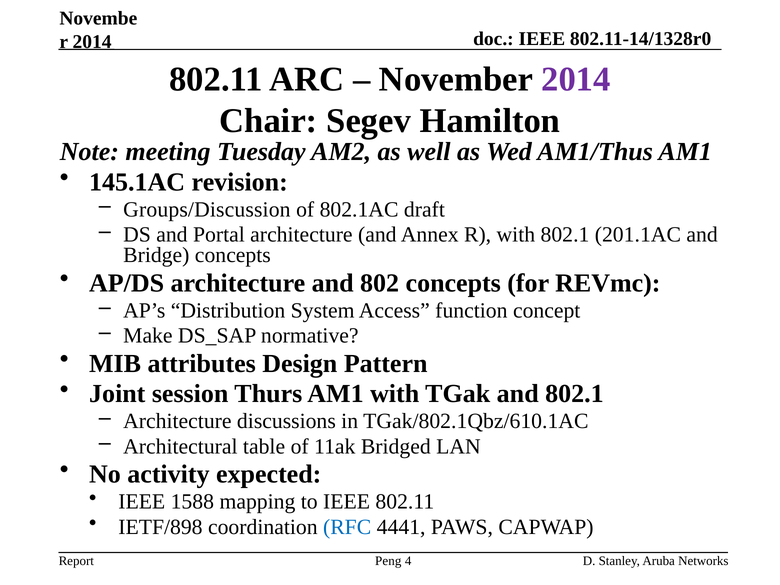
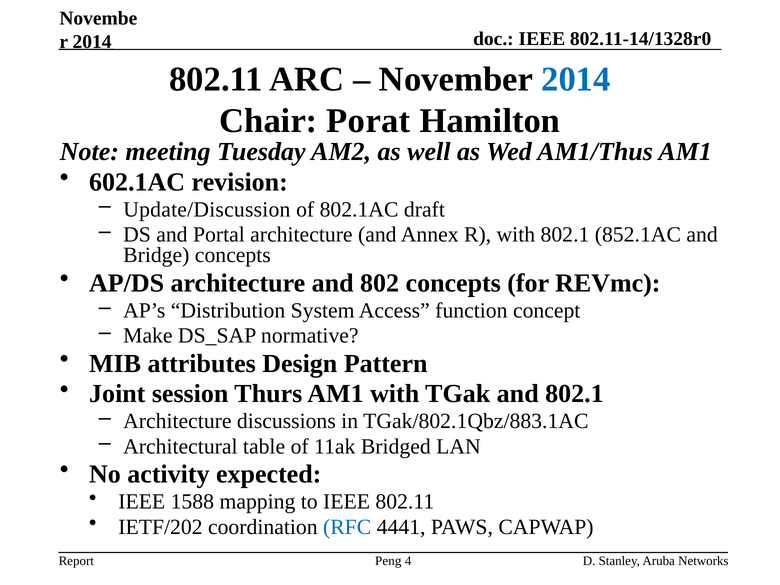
2014 colour: purple -> blue (576, 79)
Segev: Segev -> Porat (368, 121)
145.1AC: 145.1AC -> 602.1AC (137, 182)
Groups/Discussion: Groups/Discussion -> Update/Discussion (207, 209)
201.1AC: 201.1AC -> 852.1AC (638, 235)
TGak/802.1Qbz/610.1AC: TGak/802.1Qbz/610.1AC -> TGak/802.1Qbz/883.1AC (476, 421)
IETF/898: IETF/898 -> IETF/202 (160, 527)
